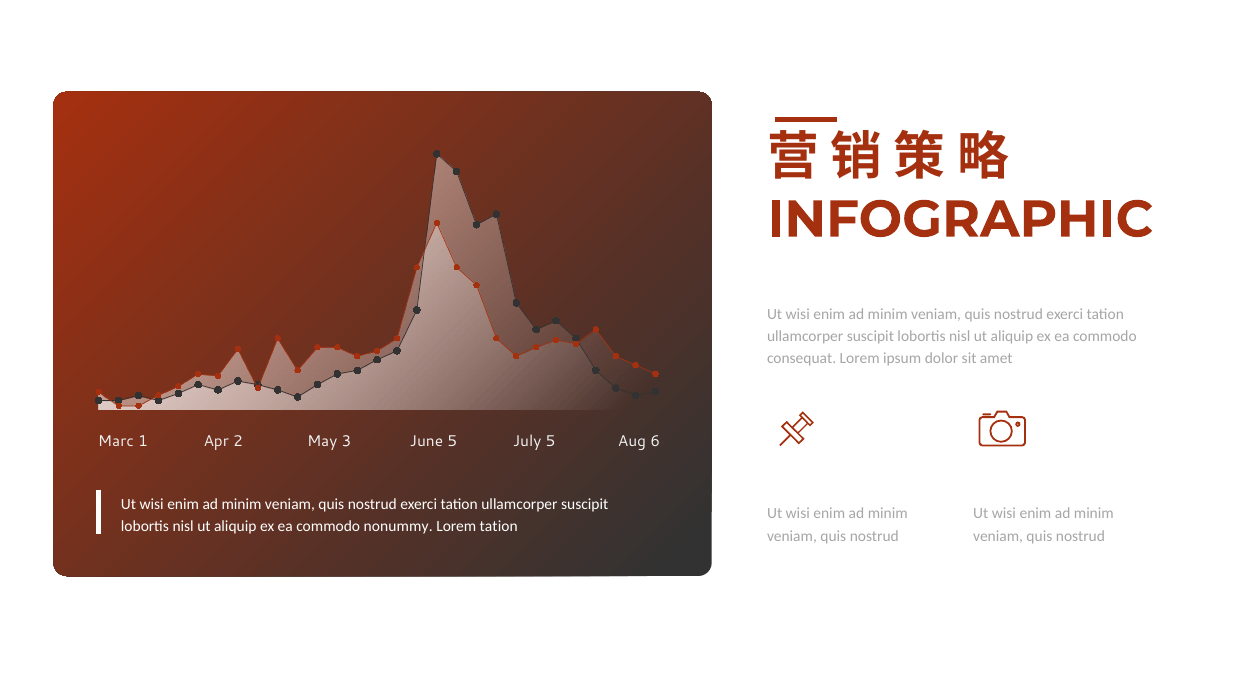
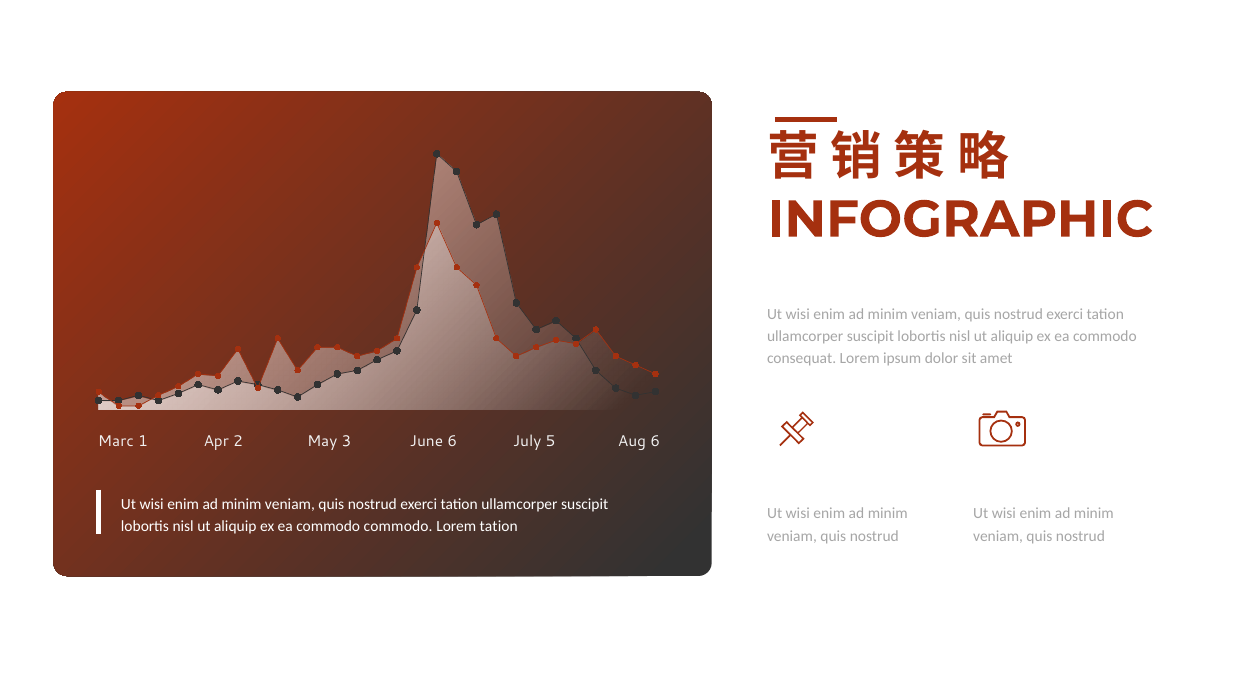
June 5: 5 -> 6 (452, 442)
commodo nonummy: nonummy -> commodo (398, 527)
